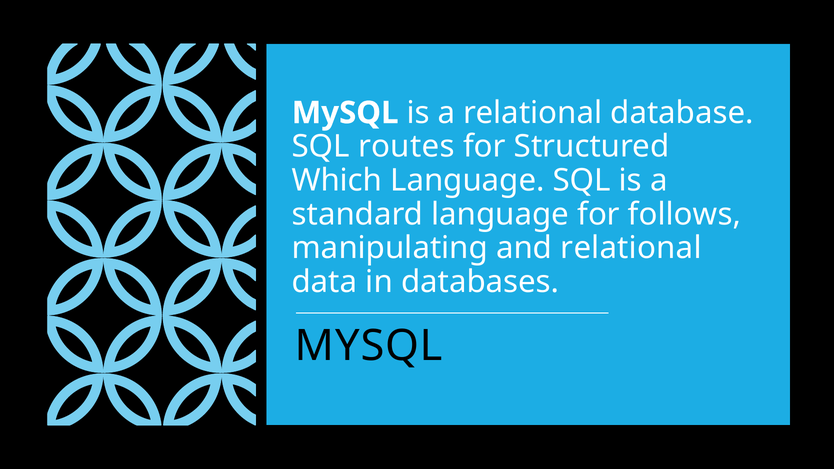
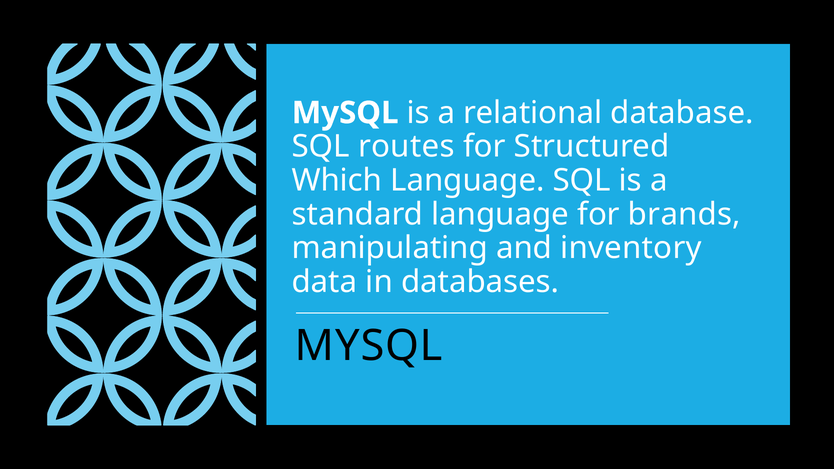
follows: follows -> brands (684, 214)
and relational: relational -> inventory (631, 248)
